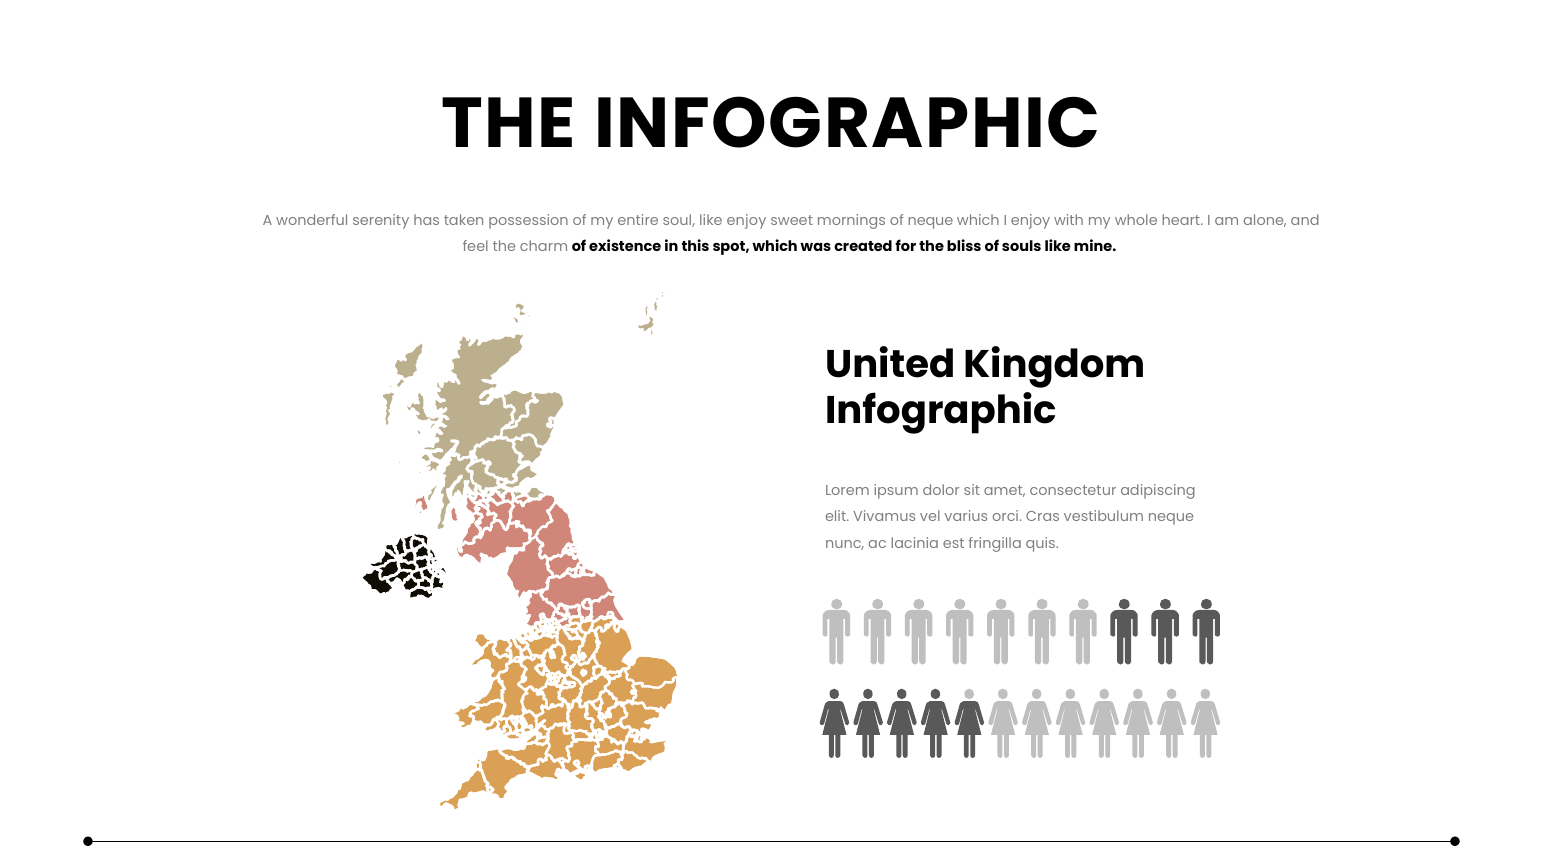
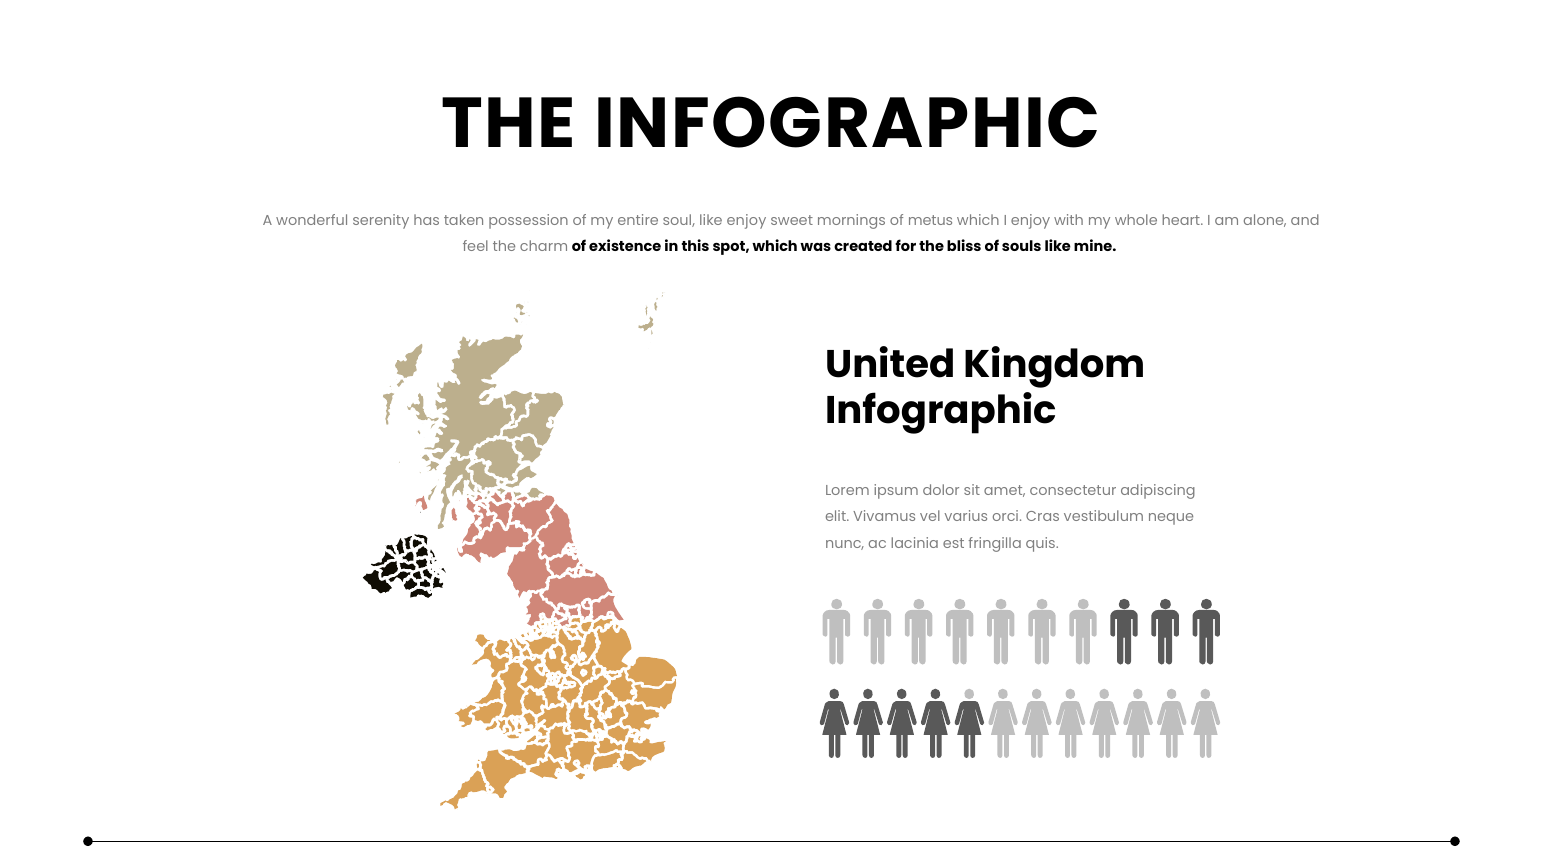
of neque: neque -> metus (930, 221)
